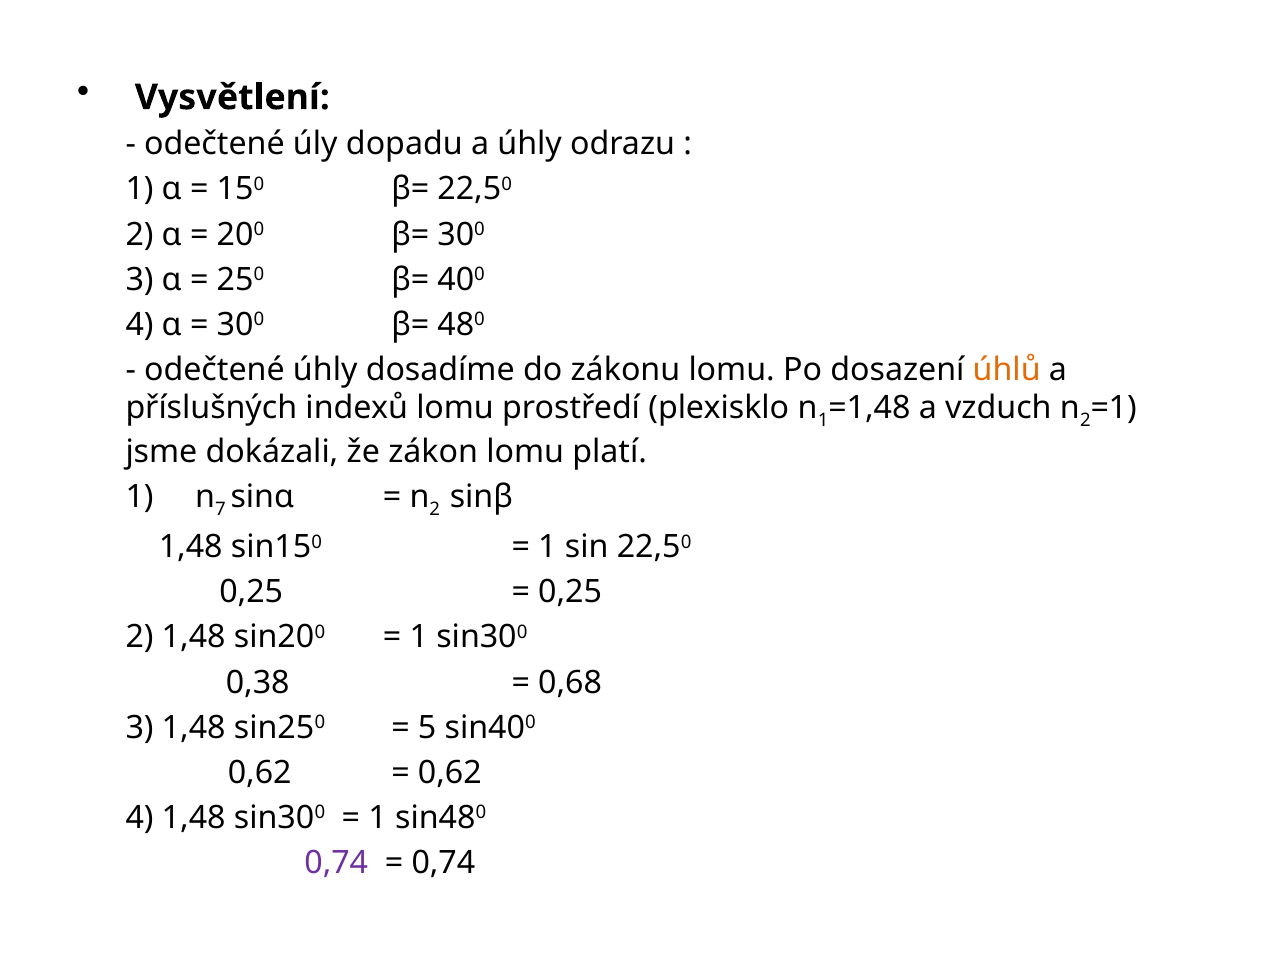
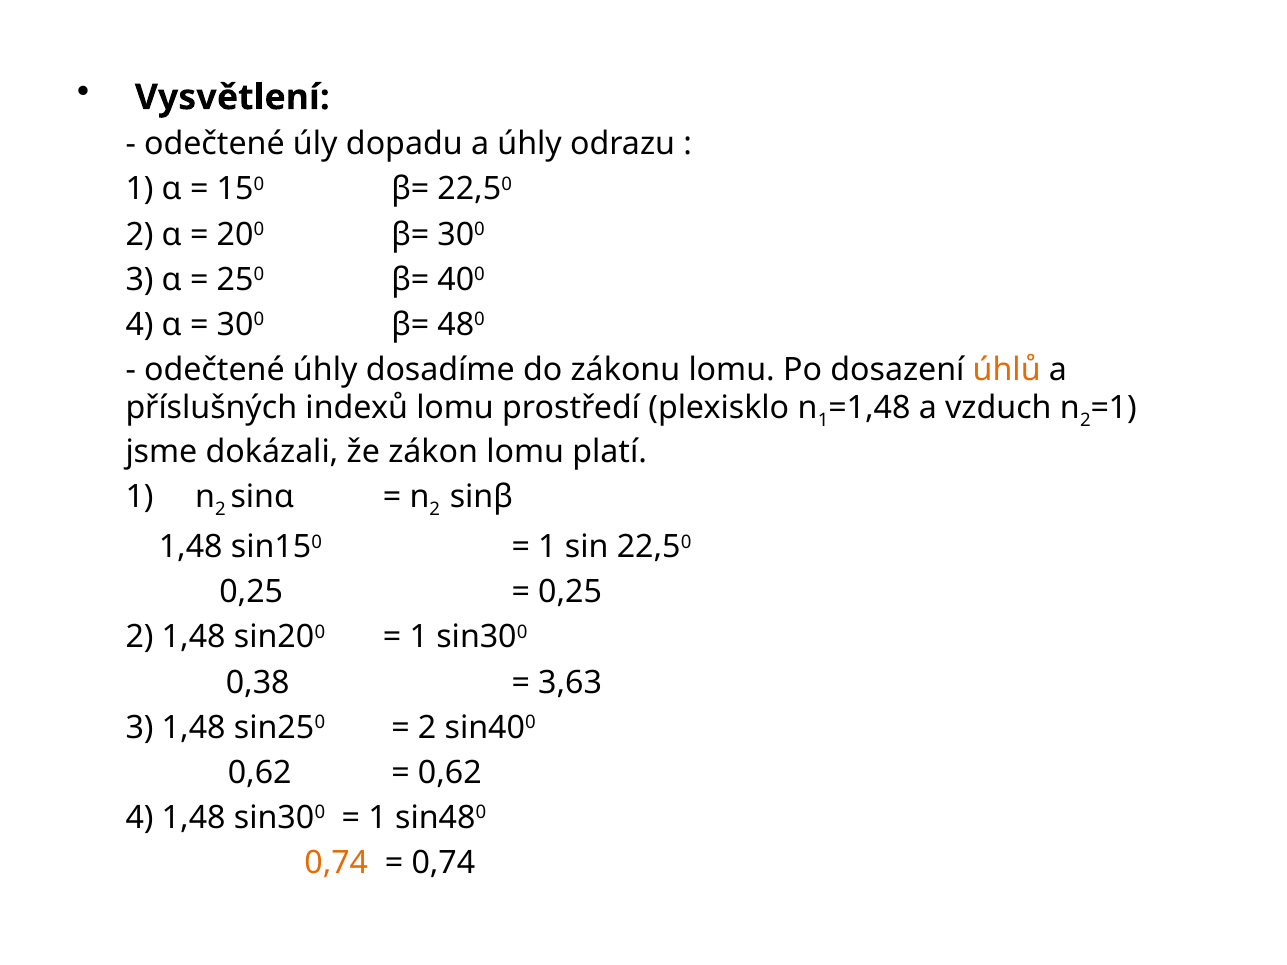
7: 7 -> 2 (221, 510)
0,68: 0,68 -> 3,63 (570, 683)
5: 5 -> 2 (427, 728)
0,74 colour: purple -> orange (336, 863)
